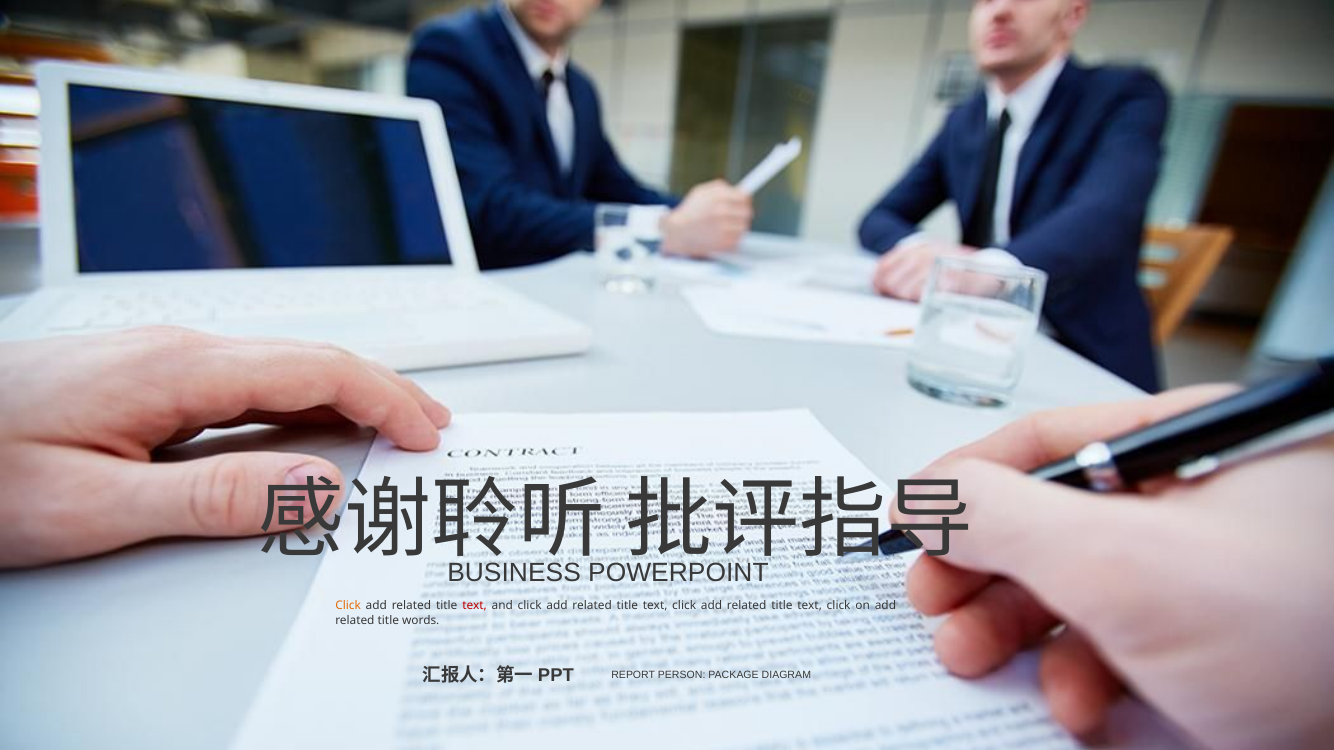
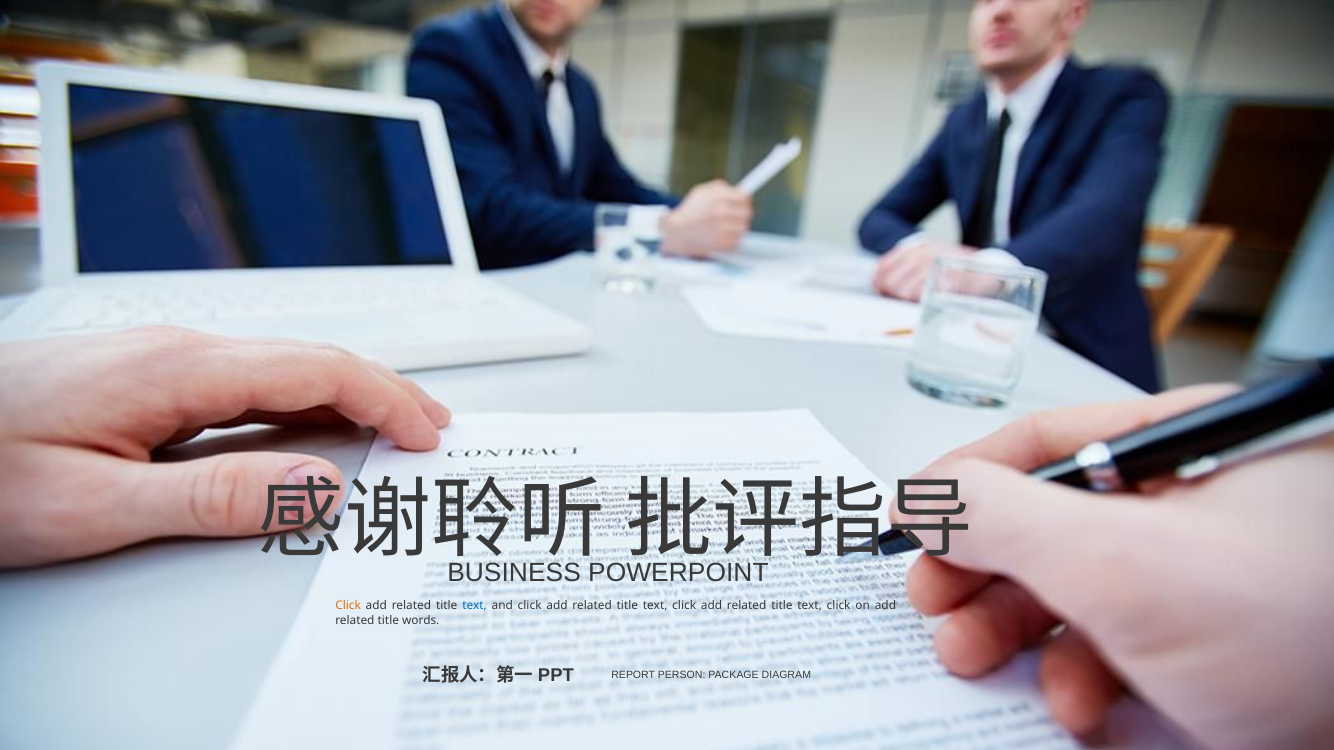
text colour: red -> blue (475, 606)
